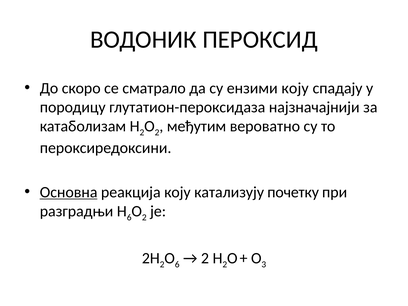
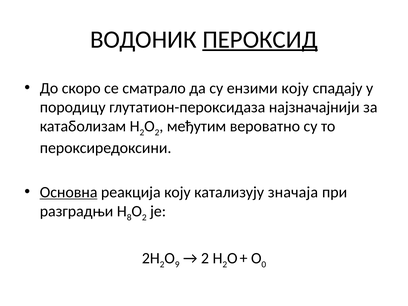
ПЕРОКСИД underline: none -> present (260, 39)
почетку: почетку -> значаја (293, 192)
6: 6 -> 8 (129, 217)
6: 6 -> 9 (177, 264)
3: 3 -> 0 (264, 264)
